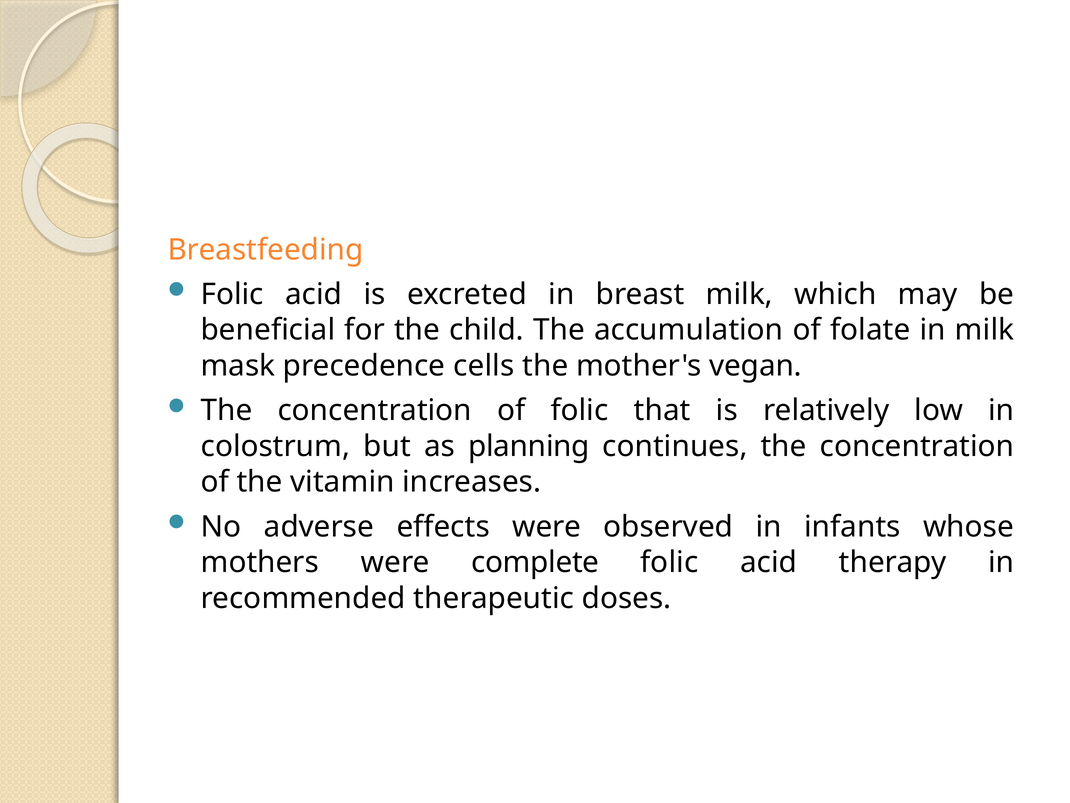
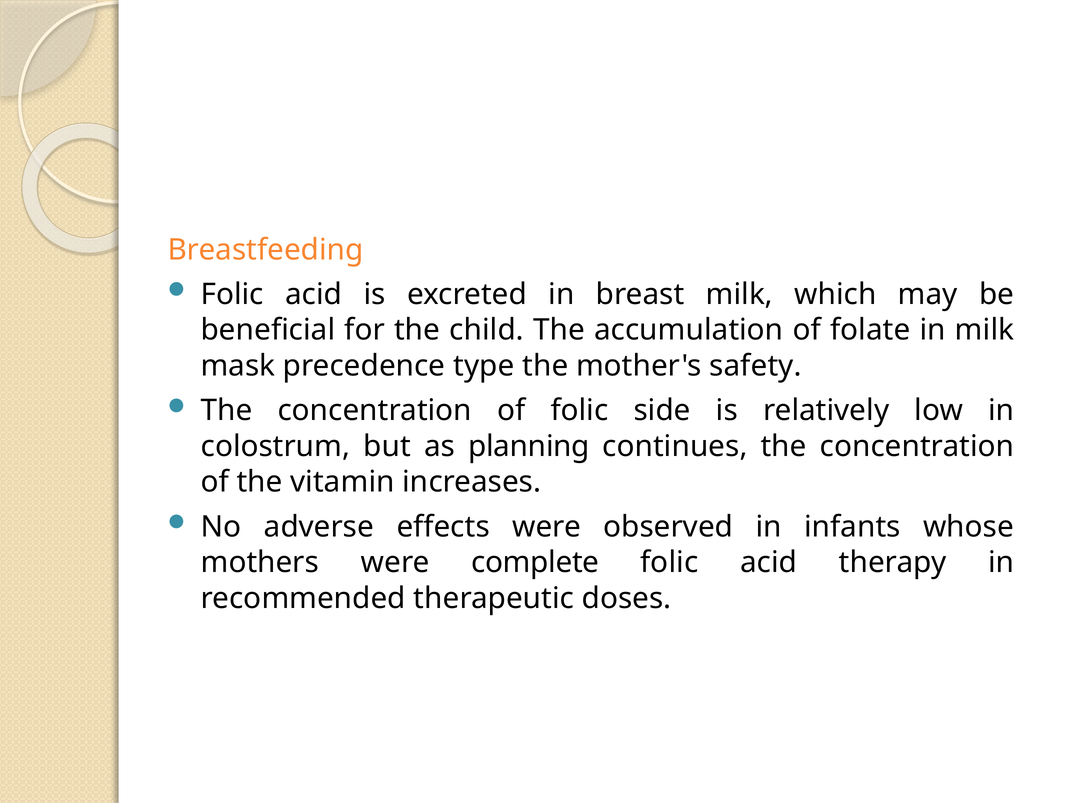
cells: cells -> type (484, 366)
vegan: vegan -> safety (755, 366)
that: that -> side (662, 410)
